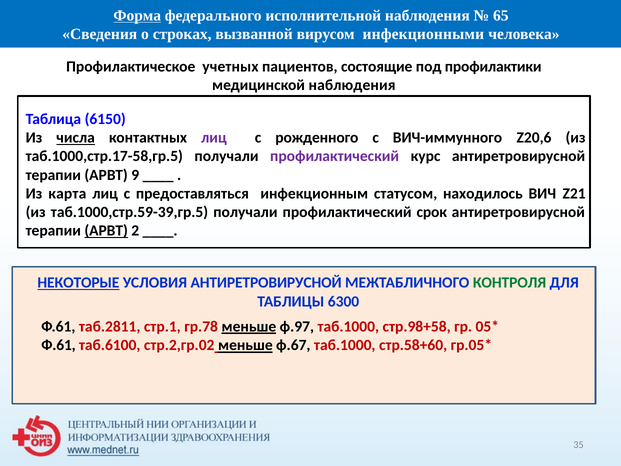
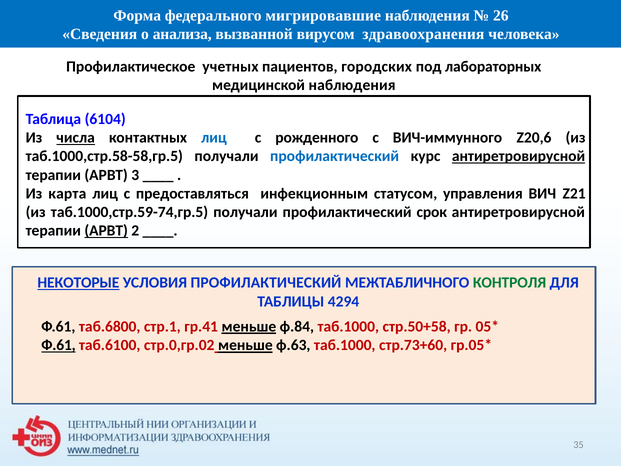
Форма underline: present -> none (137, 16)
исполнительной: исполнительной -> мигрировавшие (323, 16)
65: 65 -> 26 (501, 16)
строках: строках -> анализа (182, 34)
инфекционными: инфекционными -> здравоохранения (423, 34)
состоящие: состоящие -> городских (377, 66)
профилактики: профилактики -> лабораторных (493, 66)
6150: 6150 -> 6104 (105, 119)
лиц colour: purple -> blue (214, 138)
таб.1000,стр.17-58,гр.5: таб.1000,стр.17-58,гр.5 -> таб.1000,стр.58-58,гр.5 (104, 156)
профилактический colour: purple -> blue (335, 156)
антиретровирусной underline: none -> present (519, 156)
9: 9 -> 3 (135, 175)
находилось: находилось -> управления (483, 193)
таб.1000,стр.59-39,гр.5: таб.1000,стр.59-39,гр.5 -> таб.1000,стр.59-74,гр.5 (130, 212)
УСЛОВИЯ АНТИРЕТРОВИРУСНОЙ: АНТИРЕТРОВИРУСНОЙ -> ПРОФИЛАКТИЧЕСКИЙ (266, 283)
6300: 6300 -> 4294 (344, 301)
таб.2811: таб.2811 -> таб.6800 (110, 327)
гр.78: гр.78 -> гр.41 (201, 327)
ф.97: ф.97 -> ф.84 (297, 327)
стр.98+58: стр.98+58 -> стр.50+58 (417, 327)
Ф.61 underline: none -> present (58, 345)
стр.2,гр.02: стр.2,гр.02 -> стр.0,гр.02 (179, 345)
ф.67: ф.67 -> ф.63 (293, 345)
стр.58+60: стр.58+60 -> стр.73+60 (413, 345)
